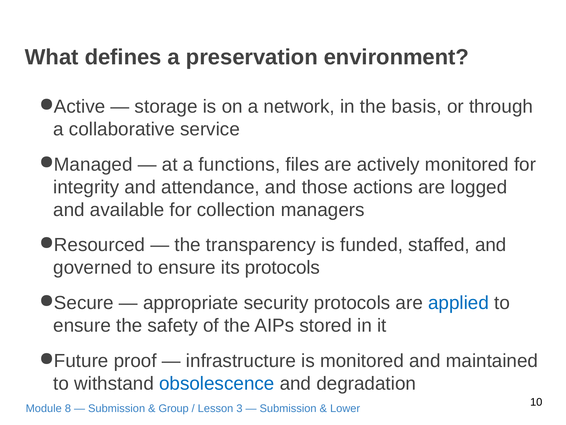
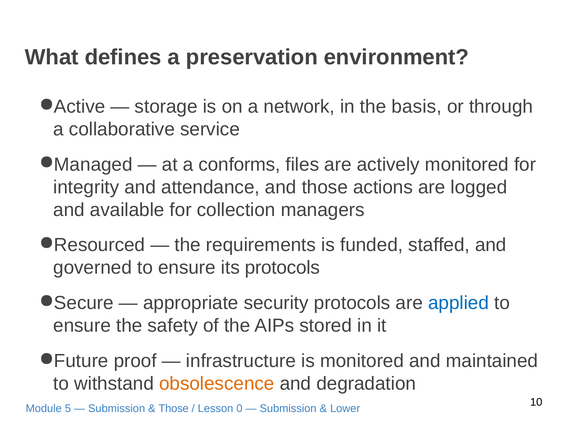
functions: functions -> conforms (240, 164)
transparency: transparency -> requirements (261, 245)
obsolescence colour: blue -> orange (217, 383)
8: 8 -> 5 (68, 408)
Group: Group -> Those (174, 408)
3: 3 -> 0 (239, 408)
